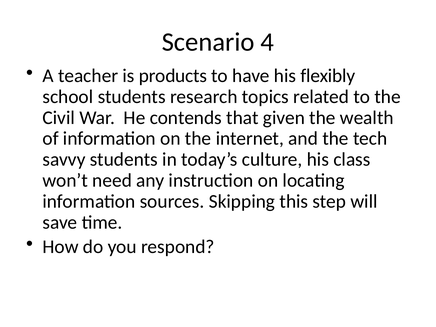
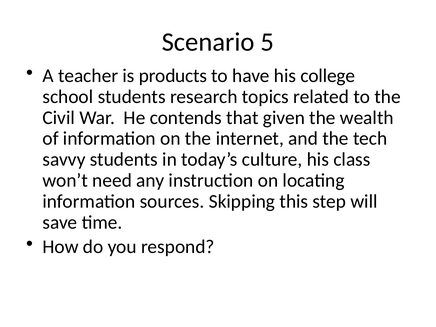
4: 4 -> 5 (267, 42)
flexibly: flexibly -> college (328, 76)
